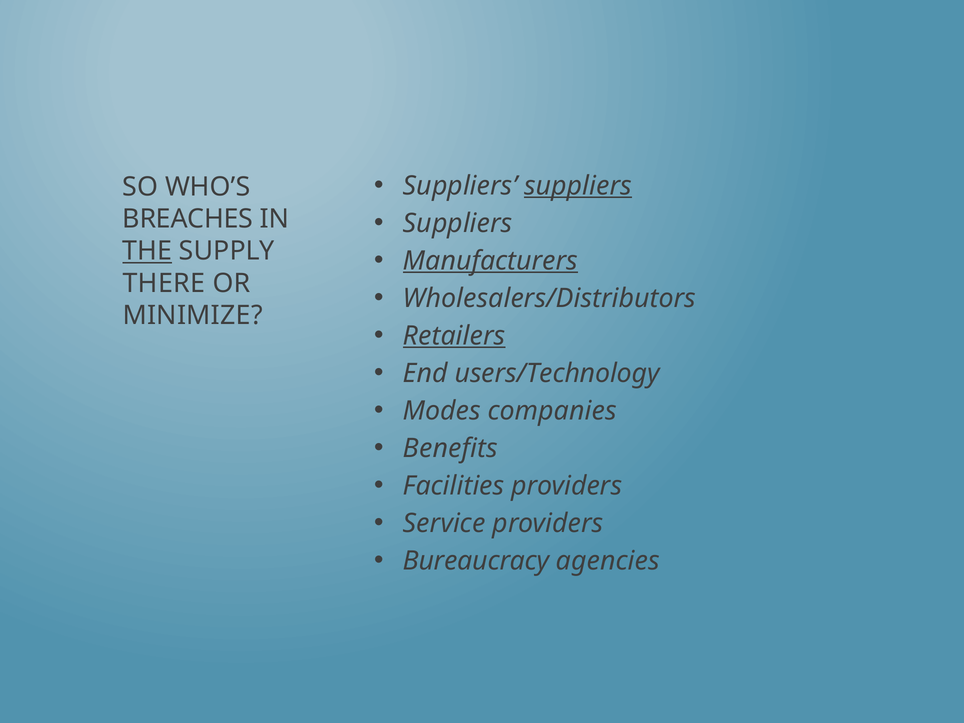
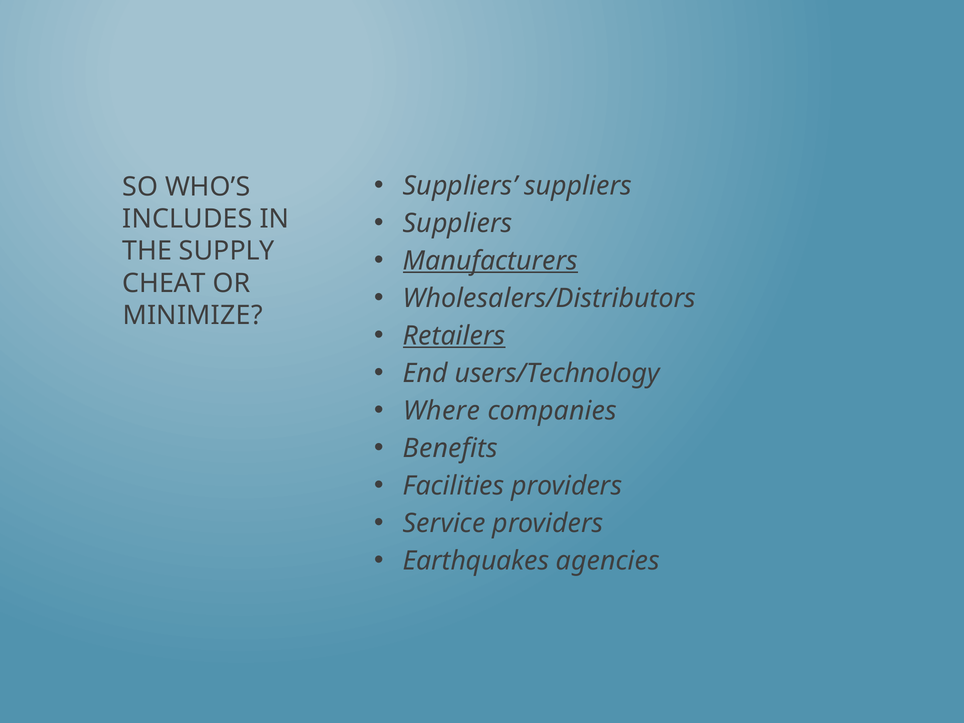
suppliers underline: present -> none (578, 186)
BREACHES: BREACHES -> INCLUDES (188, 219)
THE underline: present -> none (147, 251)
THERE: THERE -> CHEAT (164, 283)
Modes: Modes -> Where (442, 411)
Bureaucracy: Bureaucracy -> Earthquakes (476, 561)
